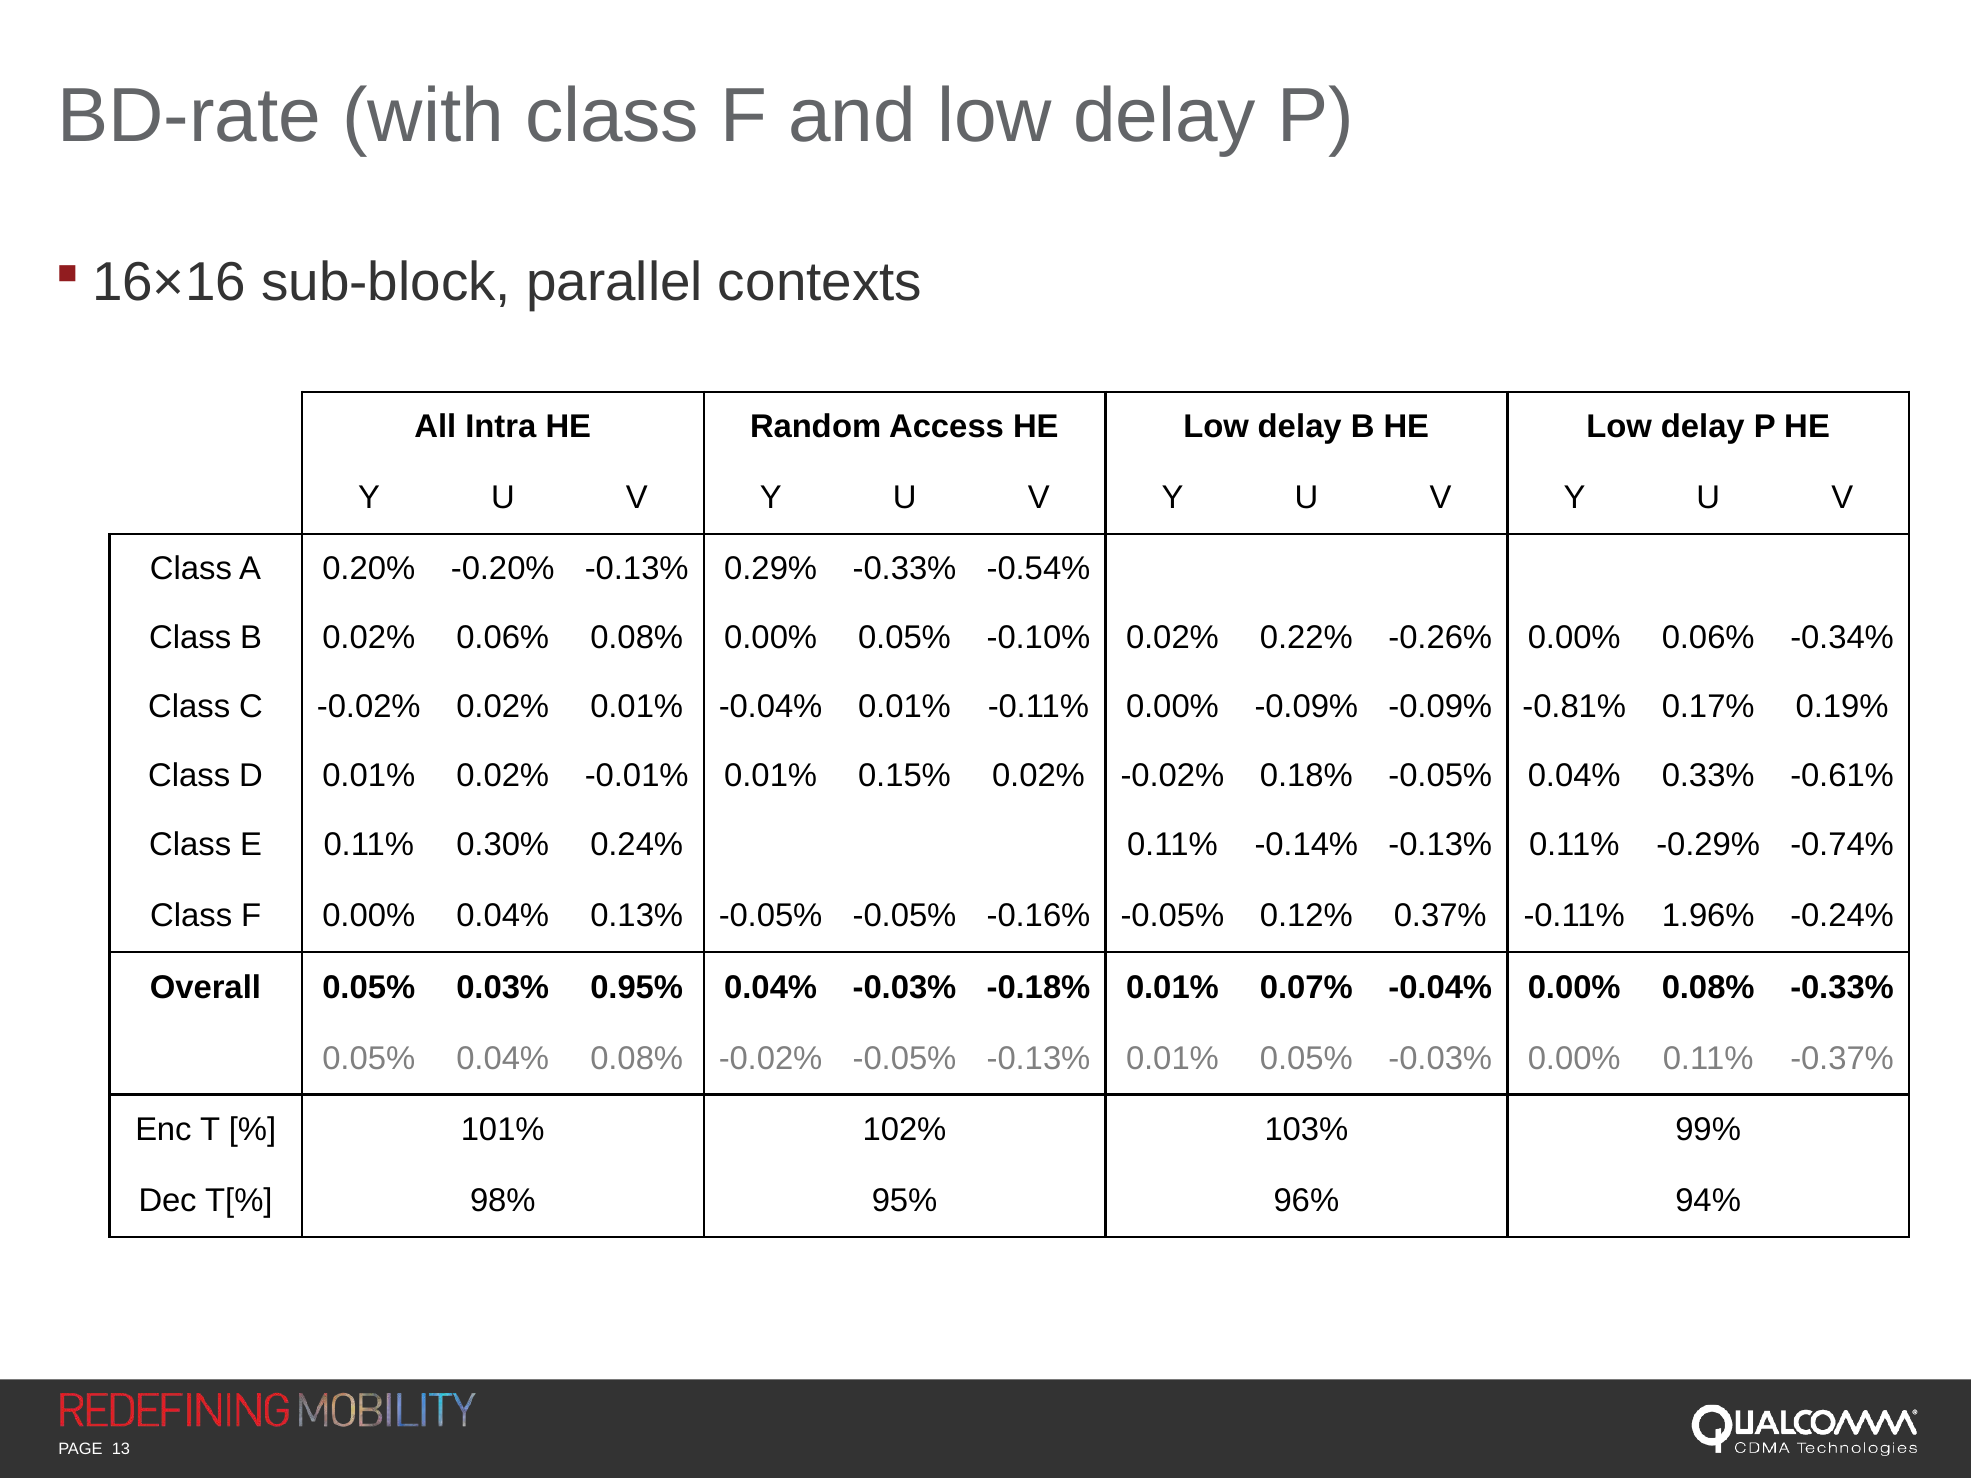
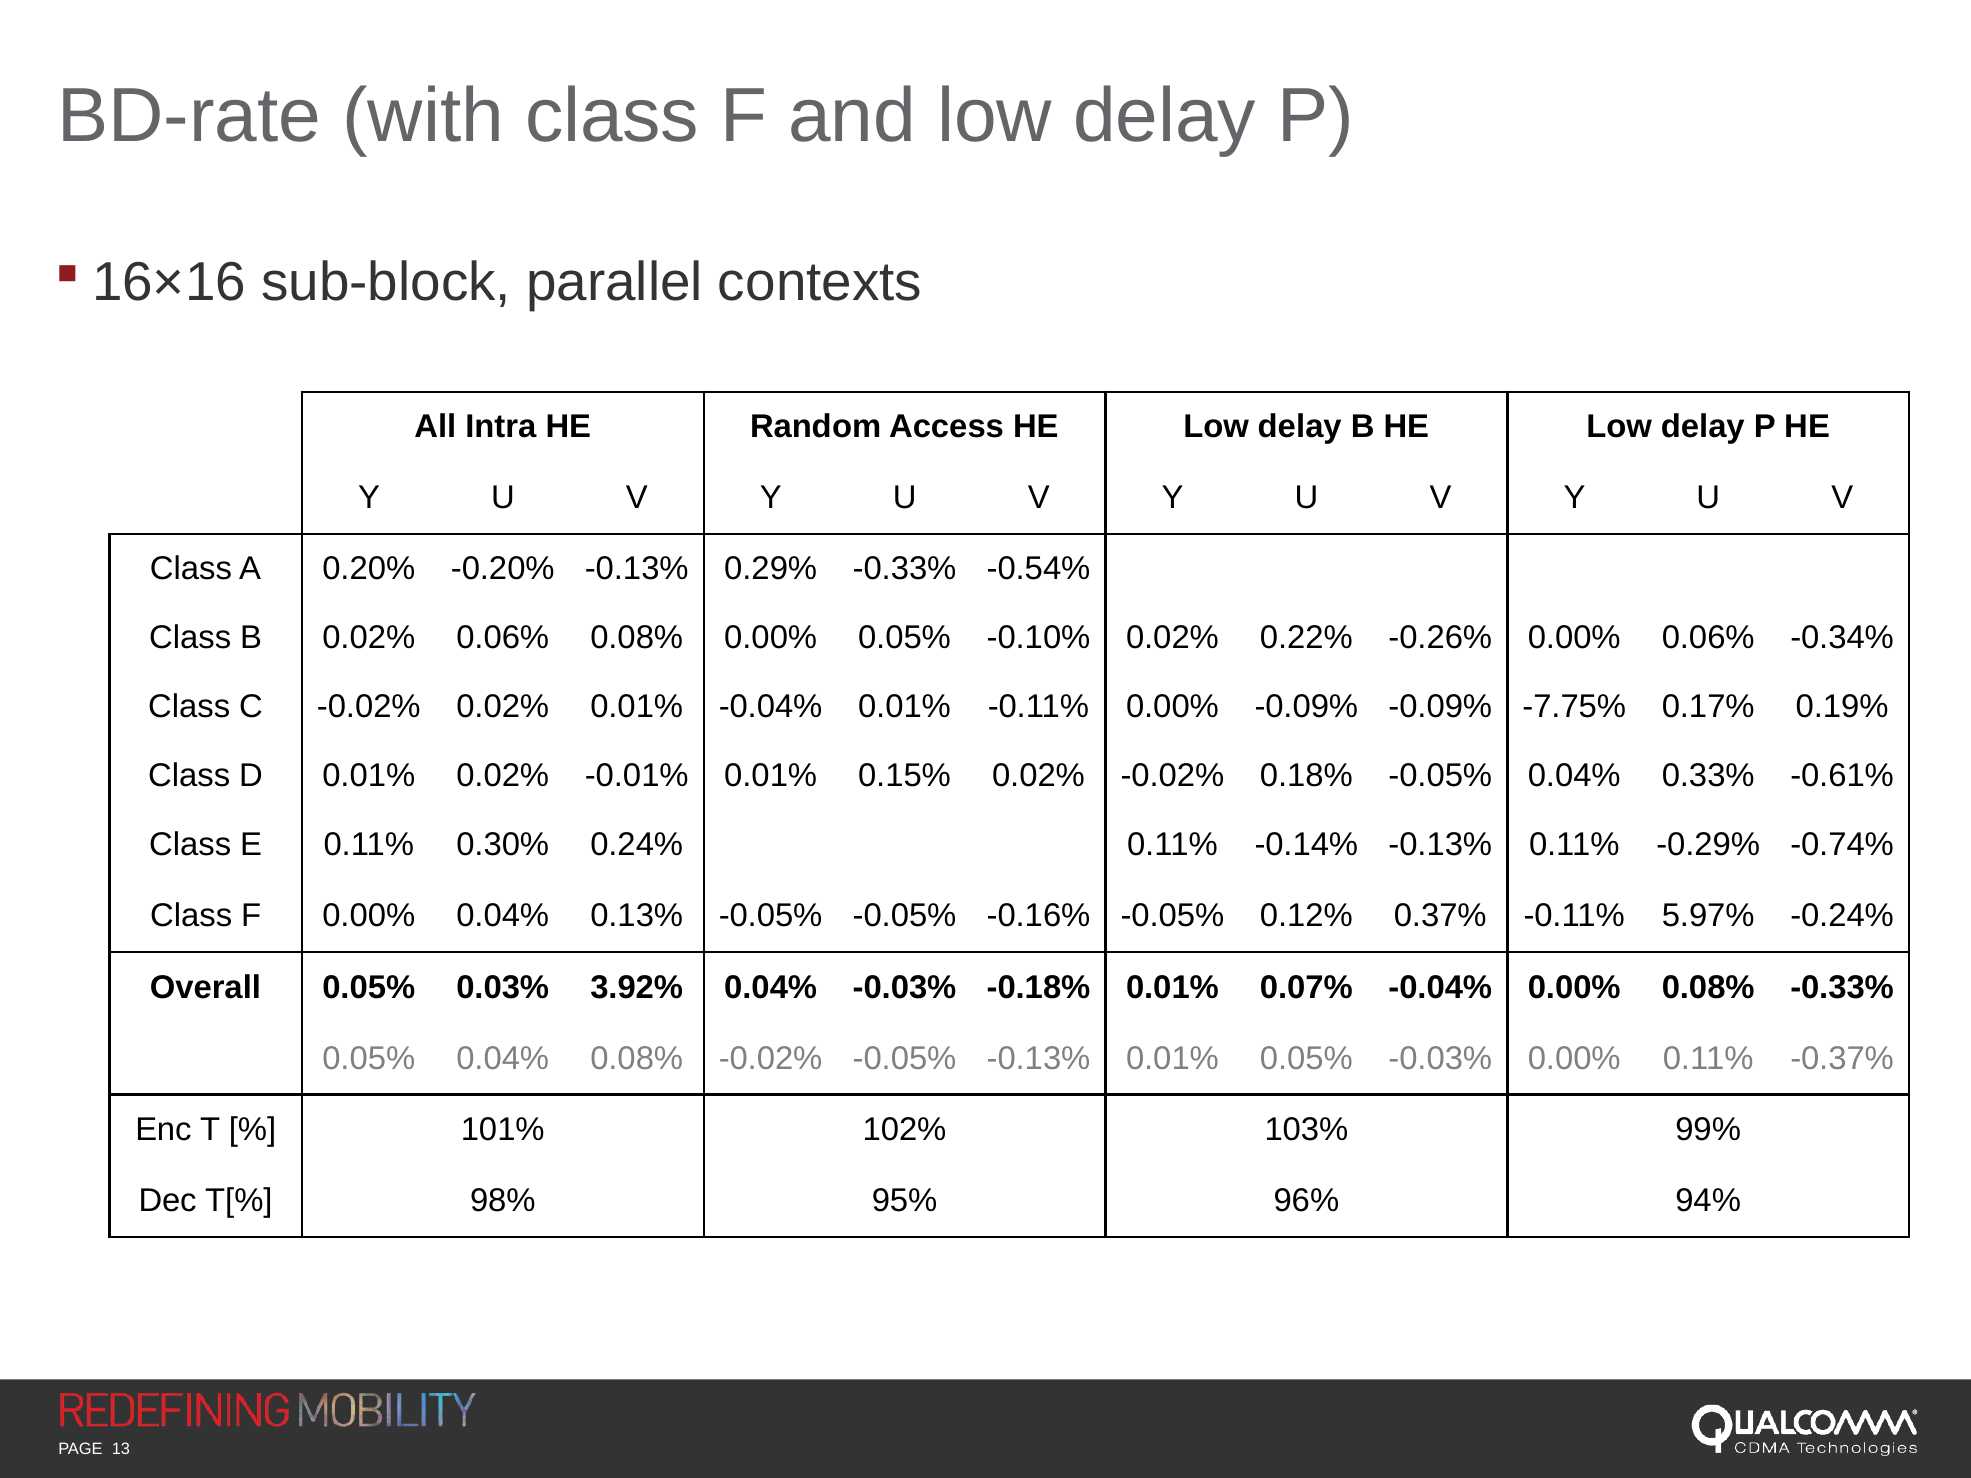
-0.81%: -0.81% -> -7.75% (1574, 707)
1.96%: 1.96% -> 5.97% (1708, 916)
0.95%: 0.95% -> 3.92% (637, 987)
